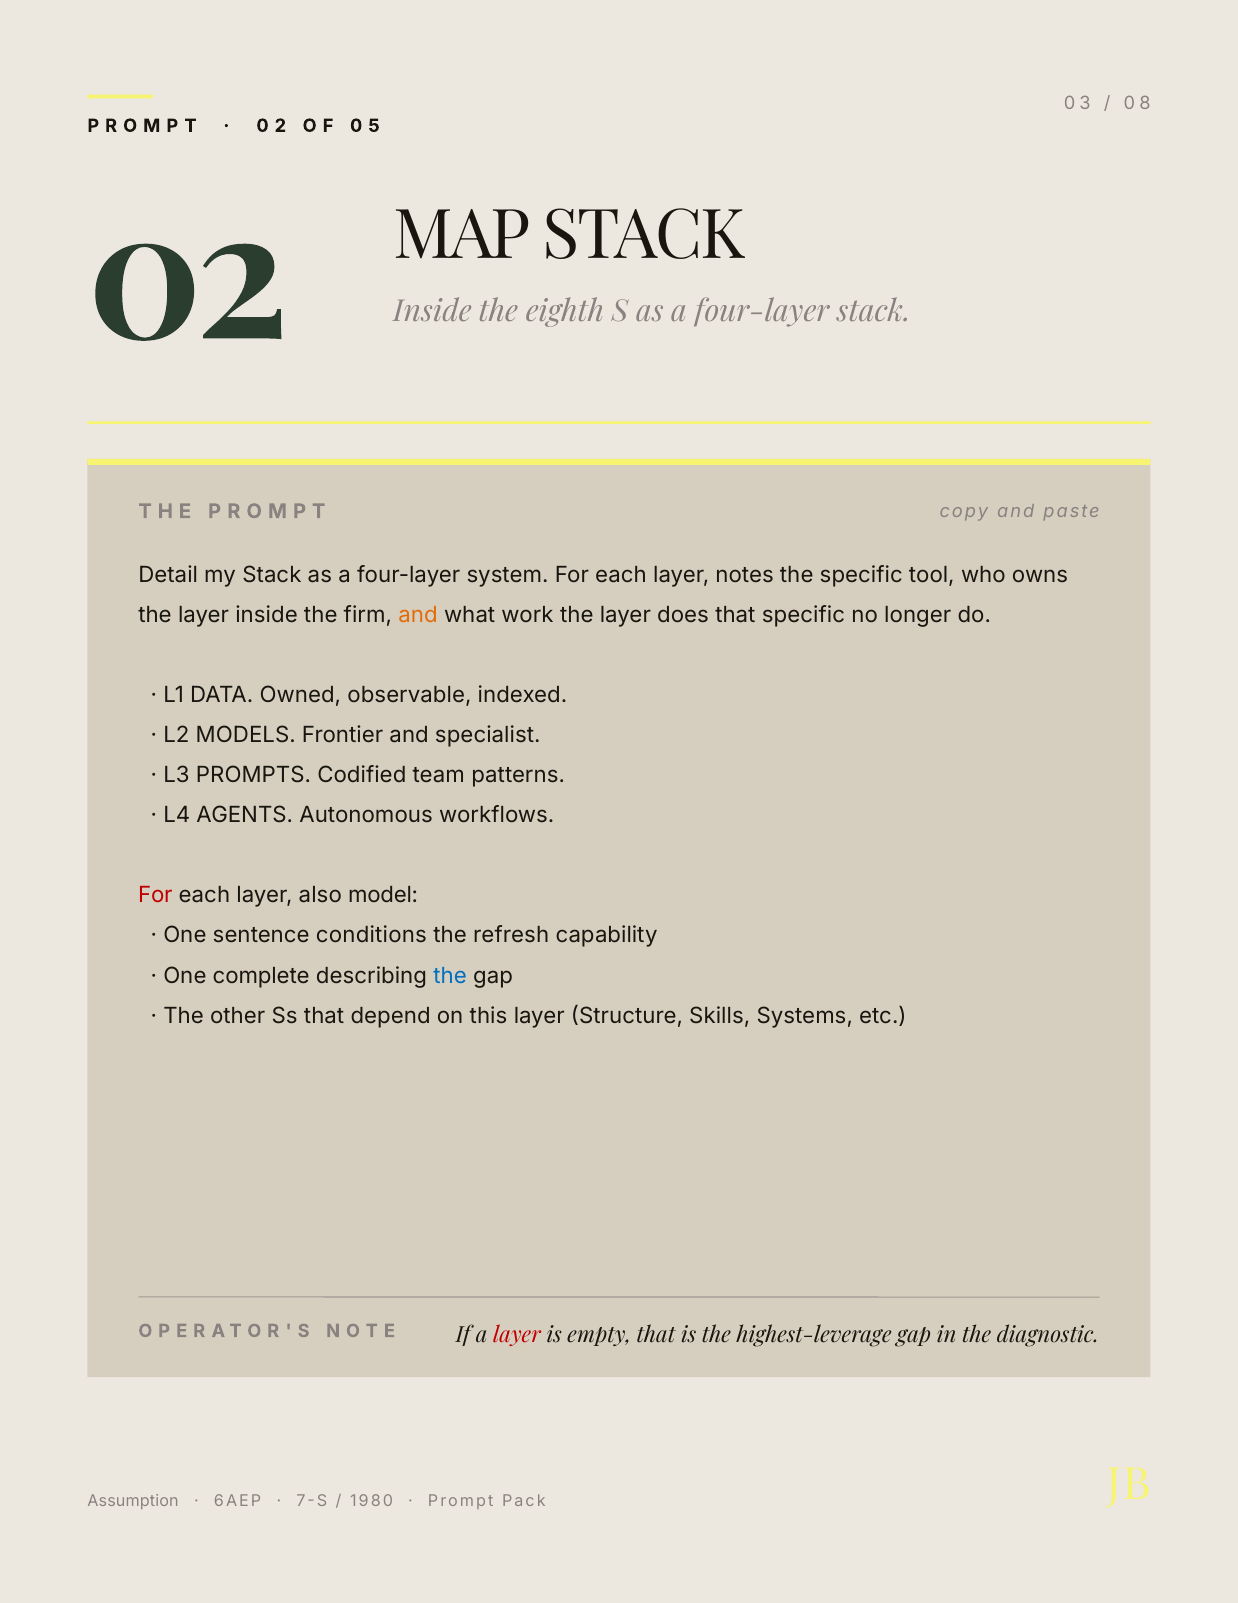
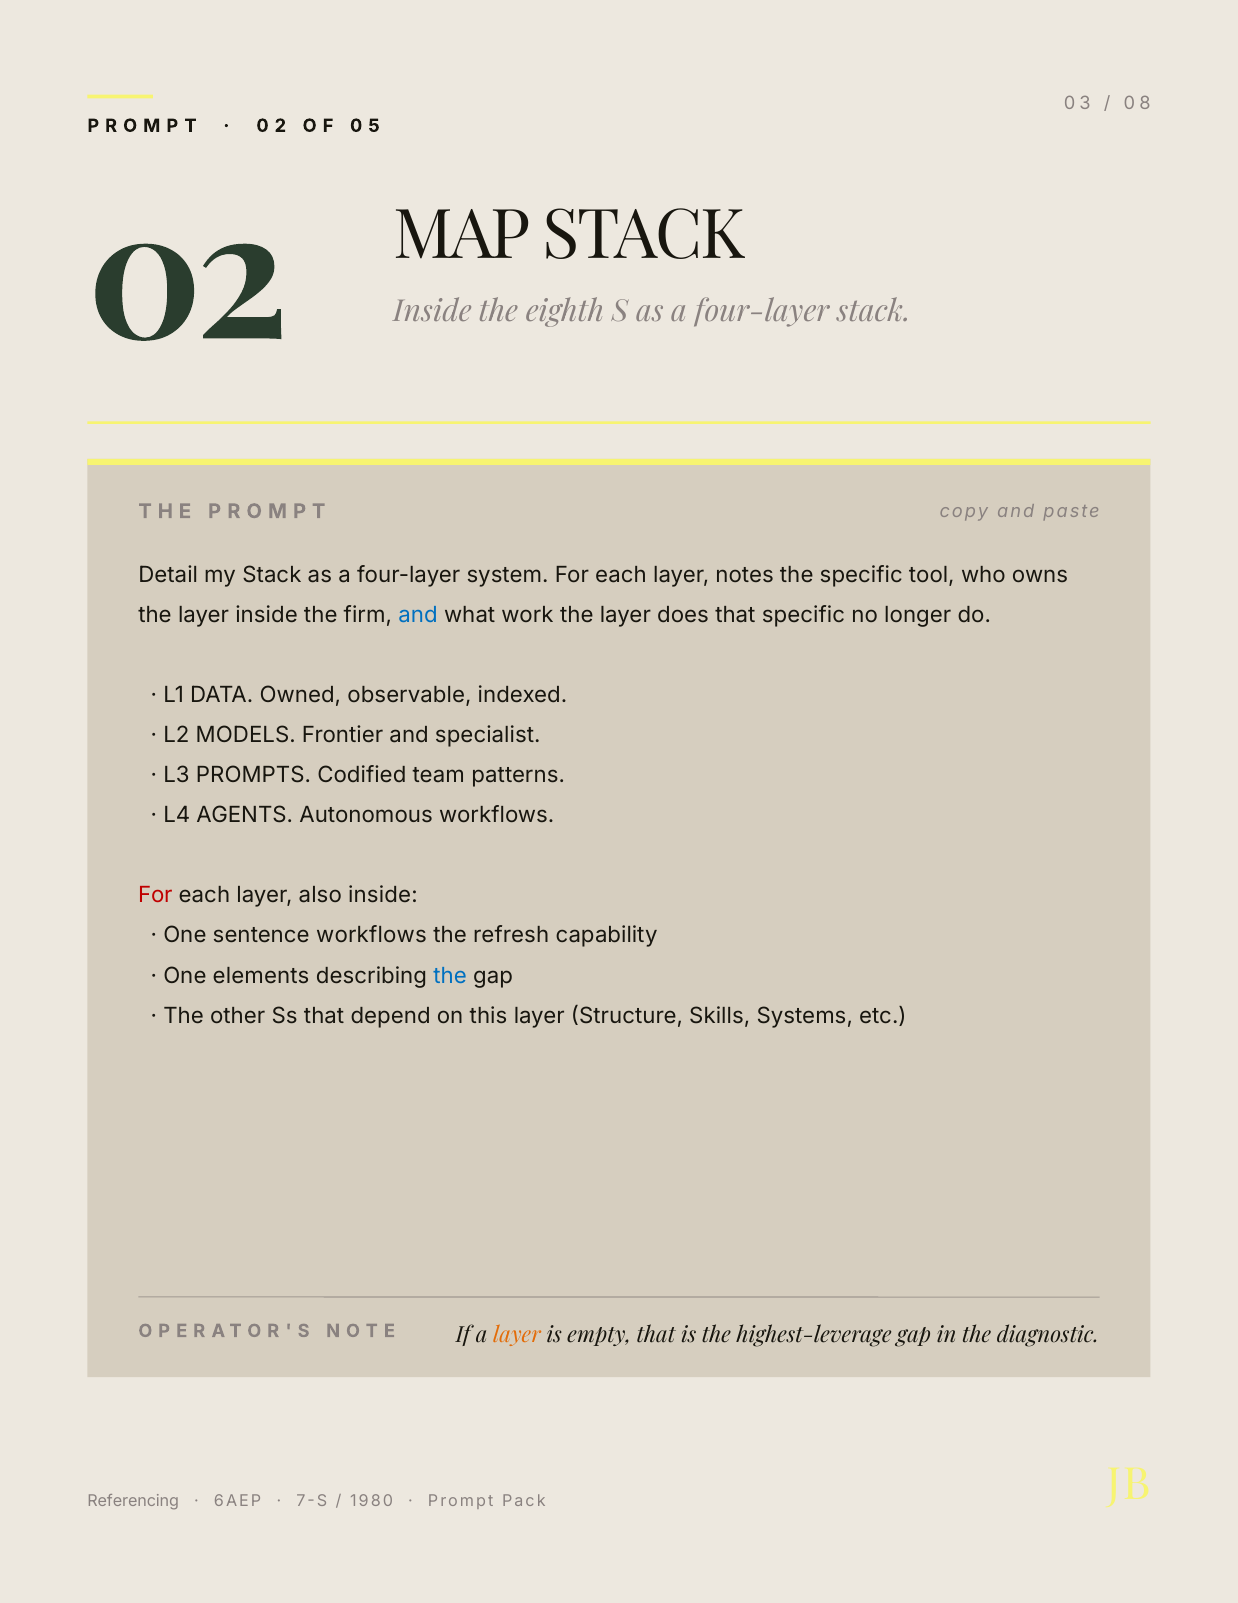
and colour: orange -> blue (418, 614)
also model: model -> inside (383, 895)
sentence conditions: conditions -> workflows (371, 935)
complete: complete -> elements (261, 975)
layer colour: red -> orange (517, 1334)
Assumption: Assumption -> Referencing (133, 1500)
